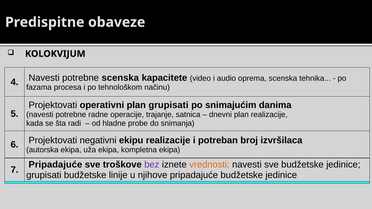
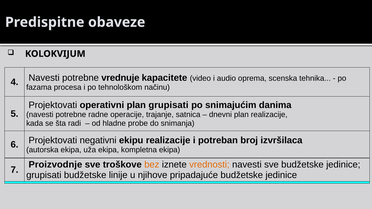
potrebne scenska: scenska -> vrednuje (120, 78)
Pripadajuće: Pripadajuće -> Proizvodnje (55, 165)
bez colour: purple -> orange (152, 165)
